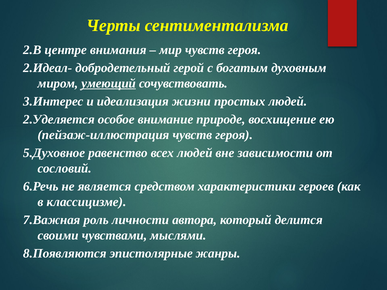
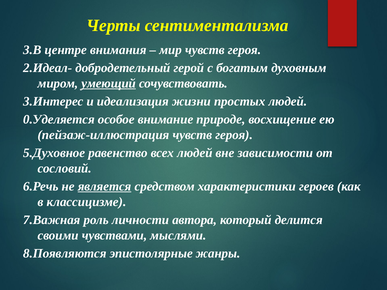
2.В: 2.В -> 3.В (32, 50)
2.Уделяется: 2.Уделяется -> 0.Уделяется (59, 119)
является underline: none -> present (105, 187)
